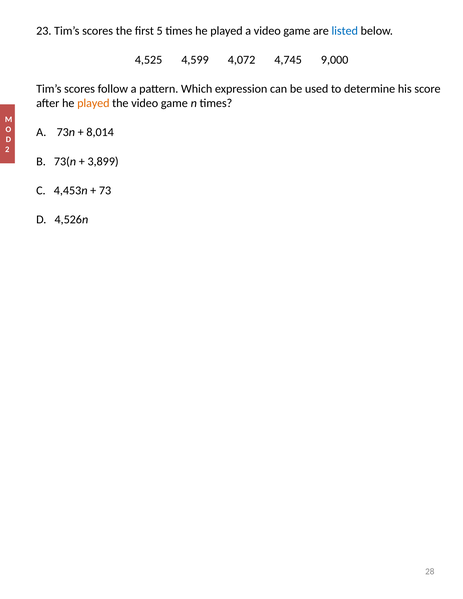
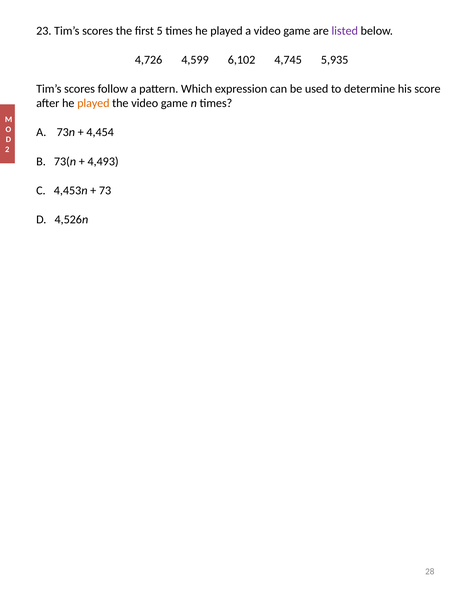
listed colour: blue -> purple (345, 31)
4,525: 4,525 -> 4,726 (149, 60)
4,072: 4,072 -> 6,102 (242, 60)
9,000: 9,000 -> 5,935 (335, 60)
8,014: 8,014 -> 4,454 (100, 132)
3,899: 3,899 -> 4,493 (103, 161)
